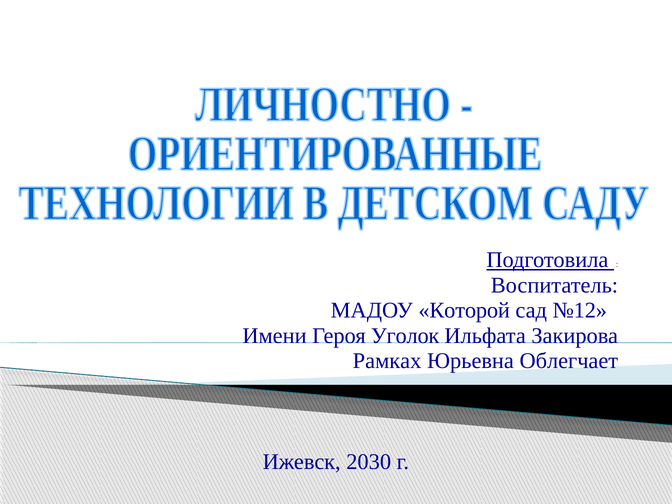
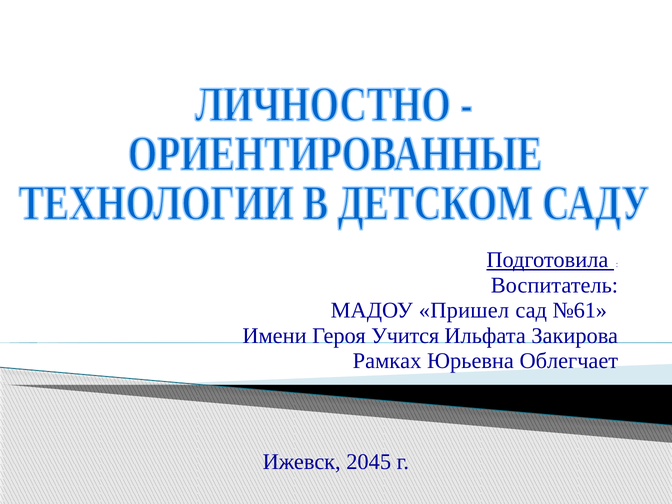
Которой: Которой -> Пришел (464, 310)
№12: №12 -> №61 (580, 310)
Уголок: Уголок -> Учится (405, 336)
2030: 2030 -> 2045 (369, 462)
